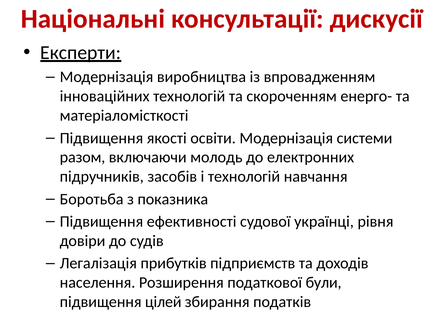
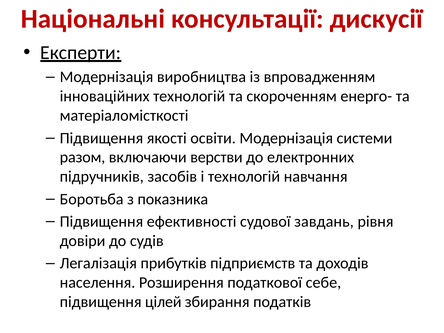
молодь: молодь -> верстви (216, 157)
українці: українці -> завдань (324, 222)
були: були -> себе (323, 283)
